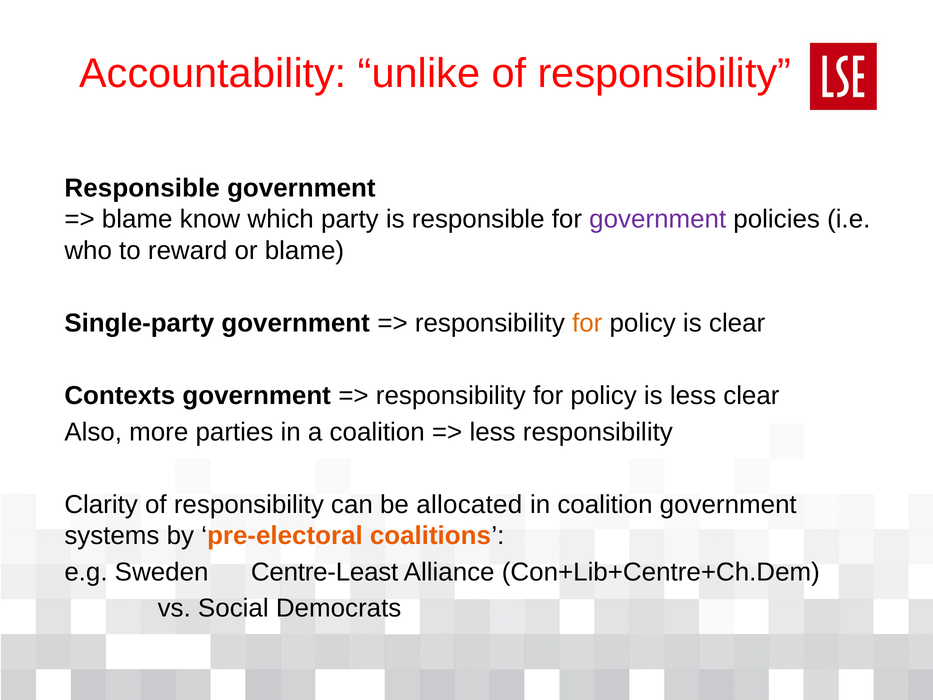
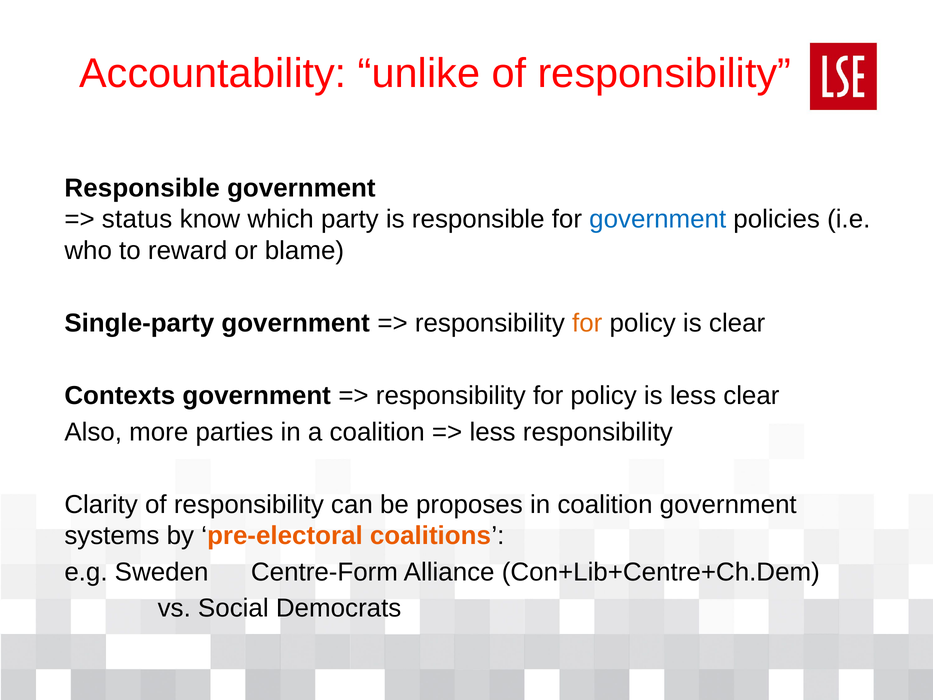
blame: blame -> status (137, 219)
government colour: purple -> blue (658, 219)
allocated: allocated -> proposes (469, 504)
Centre-Least: Centre-Least -> Centre-Form (324, 572)
